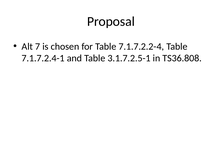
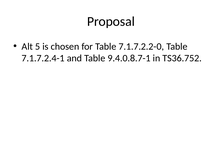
7: 7 -> 5 (38, 47)
7.1.7.2.2-4: 7.1.7.2.2-4 -> 7.1.7.2.2-0 (141, 47)
3.1.7.2.5-1: 3.1.7.2.5-1 -> 9.4.0.8.7-1 (129, 58)
TS36.808: TS36.808 -> TS36.752 (182, 58)
